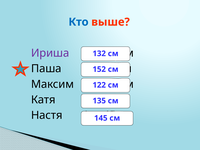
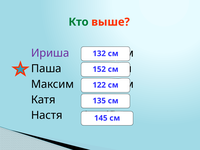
Кто colour: blue -> green (78, 22)
